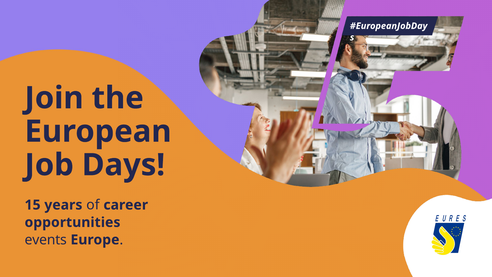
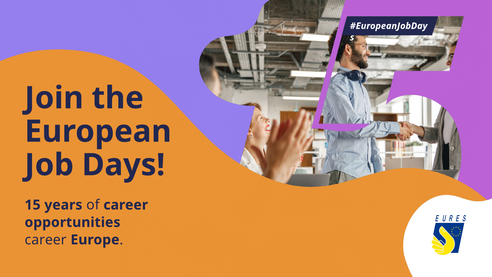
events: events -> career (46, 240)
